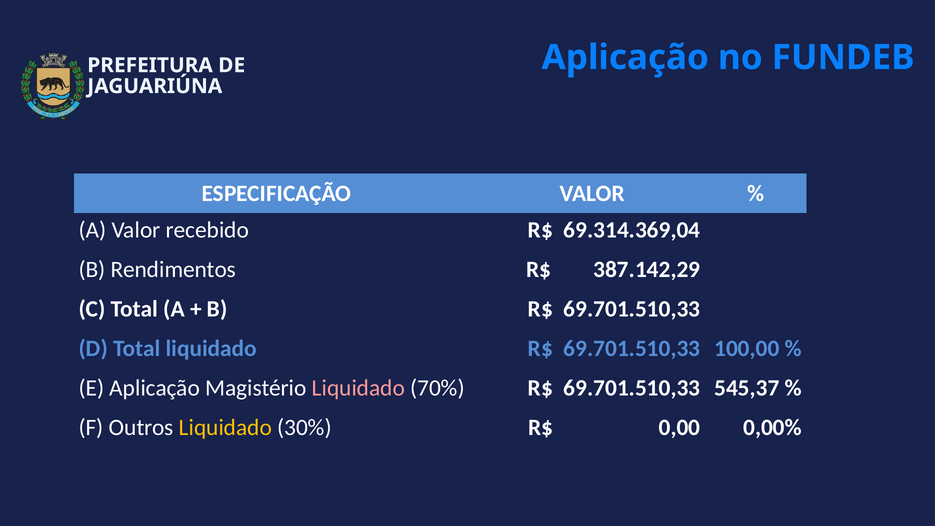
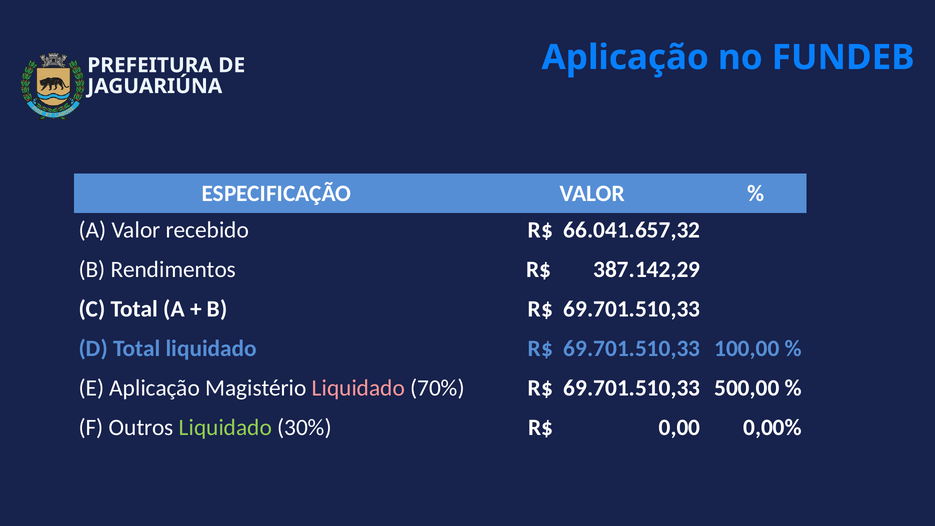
69.314.369,04: 69.314.369,04 -> 66.041.657,32 (632, 230)
545,37: 545,37 -> 500,00 (747, 388)
Liquidado colour: yellow -> light green (225, 427)
